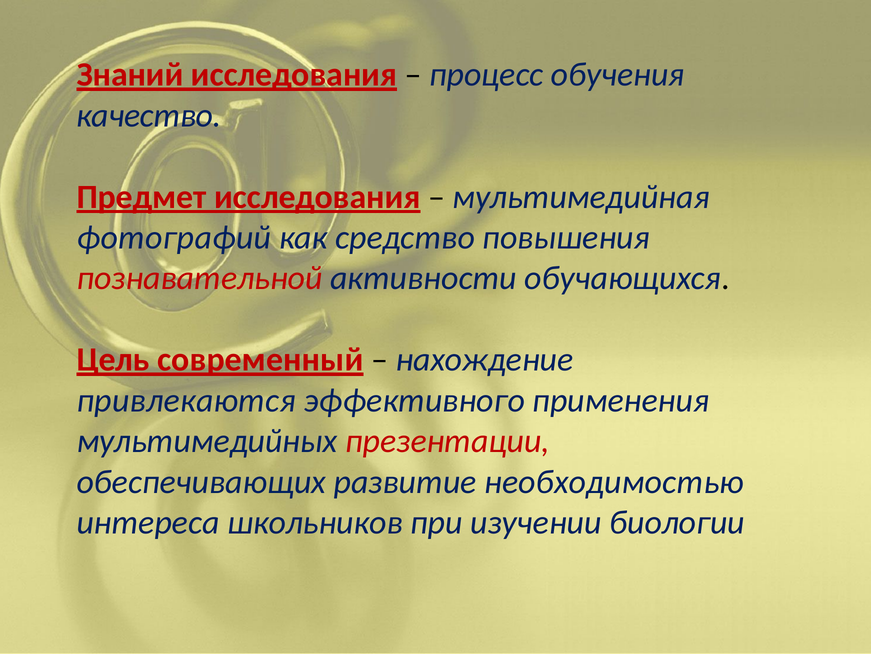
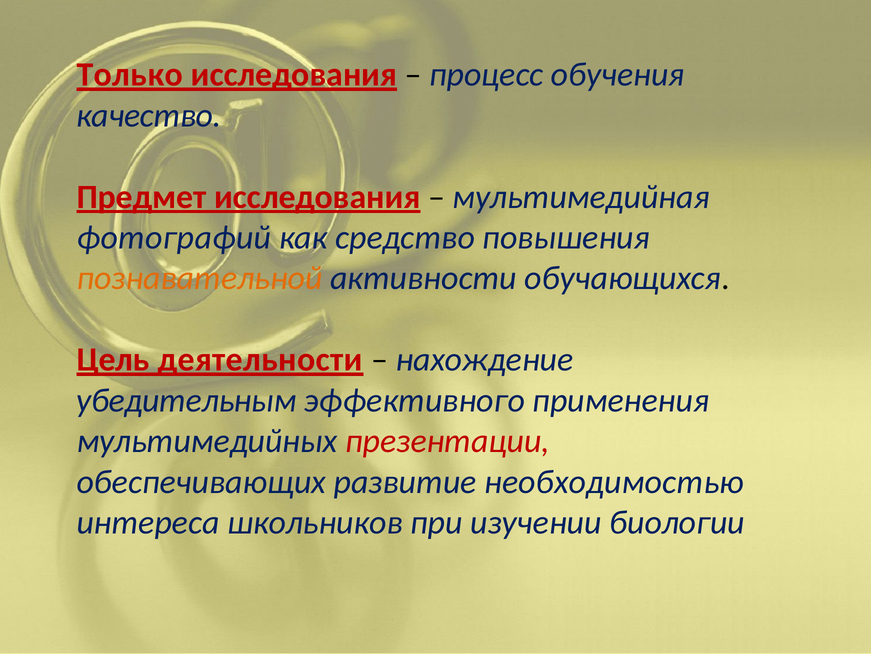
Знаний: Знаний -> Только (130, 75)
познавательной colour: red -> orange (200, 278)
современный: современный -> деятельности (260, 359)
привлекаются: привлекаются -> убедительным (187, 400)
